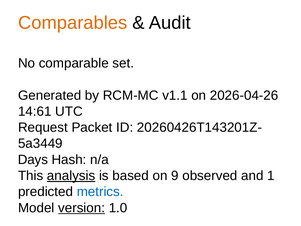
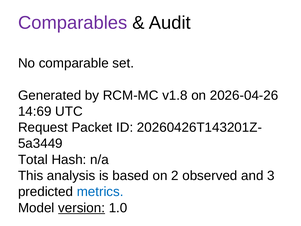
Comparables colour: orange -> purple (73, 23)
v1.1: v1.1 -> v1.8 (175, 95)
14:61: 14:61 -> 14:69 (35, 111)
Days: Days -> Total (33, 159)
analysis underline: present -> none (71, 176)
9: 9 -> 2 (175, 176)
1: 1 -> 3 (271, 176)
